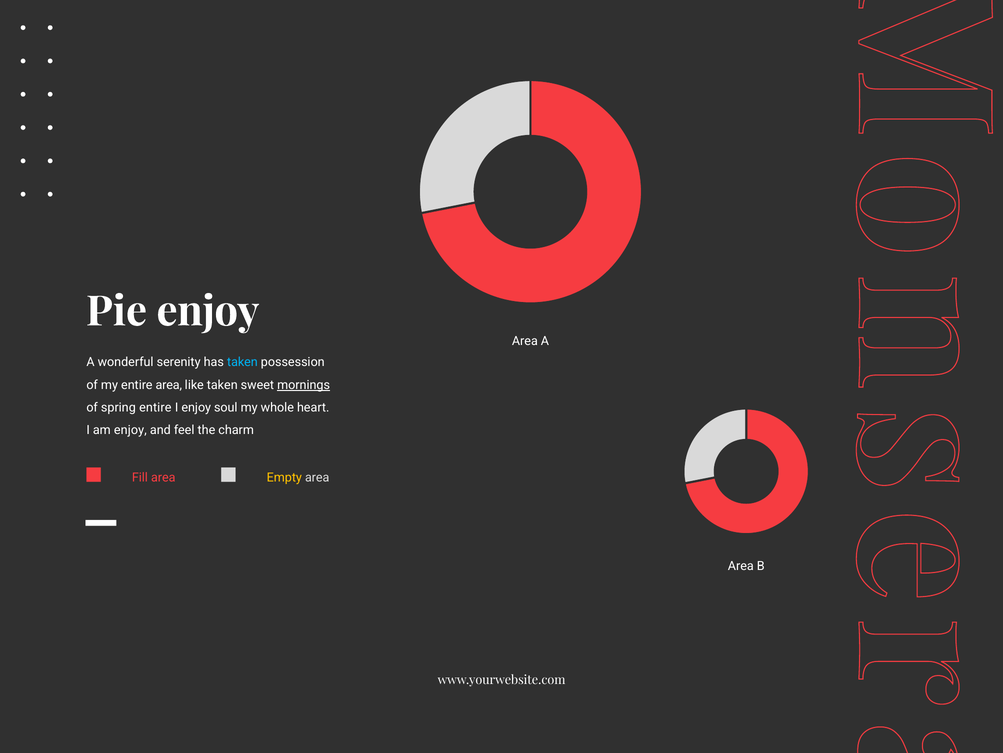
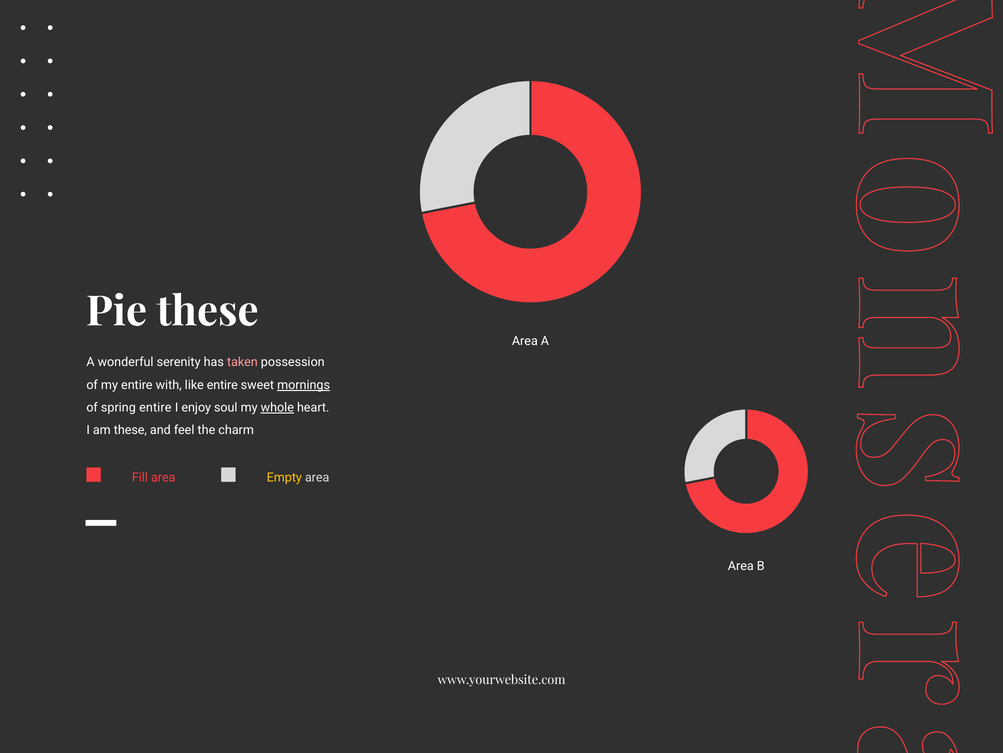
Pie enjoy: enjoy -> these (208, 311)
taken colour: light blue -> pink (242, 362)
entire area: area -> with (169, 385)
like taken: taken -> entire (222, 385)
whole underline: none -> present (277, 407)
am enjoy: enjoy -> these (130, 430)
